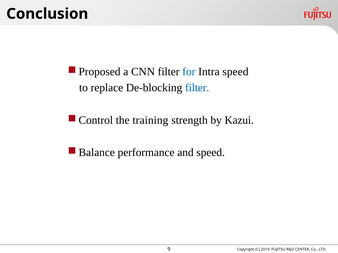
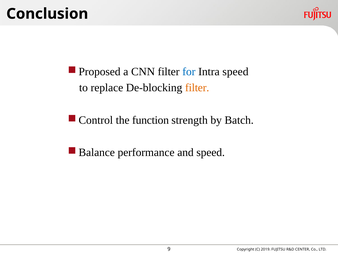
filter colour: blue -> orange (197, 88)
training: training -> function (151, 120)
Kazui: Kazui -> Batch (239, 120)
